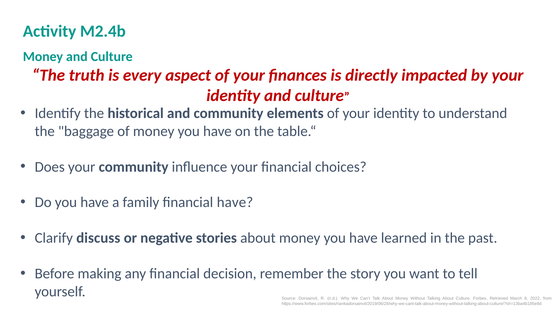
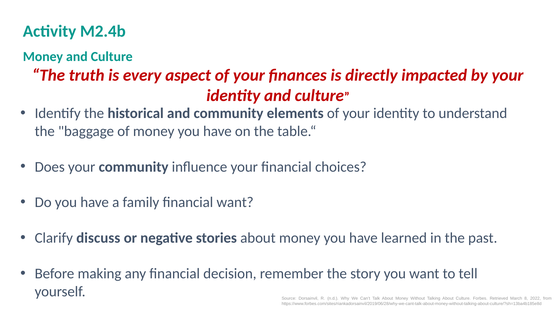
financial have: have -> want (235, 202)
